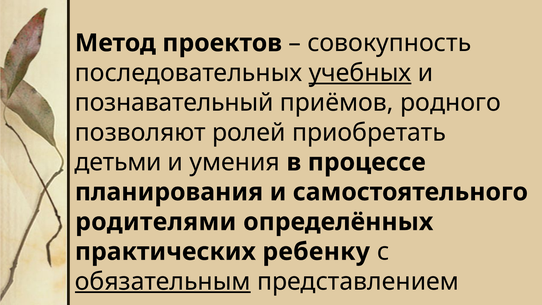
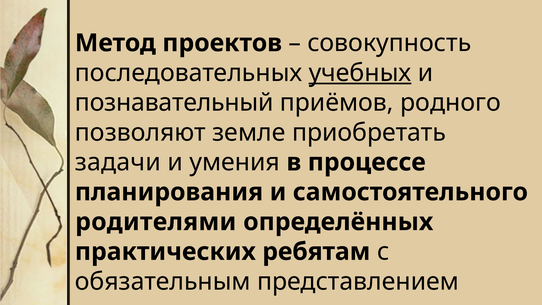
ролей: ролей -> земле (249, 132)
детьми: детьми -> задачи (118, 162)
ребенку: ребенку -> ребятам (316, 252)
обязательным underline: present -> none (163, 281)
